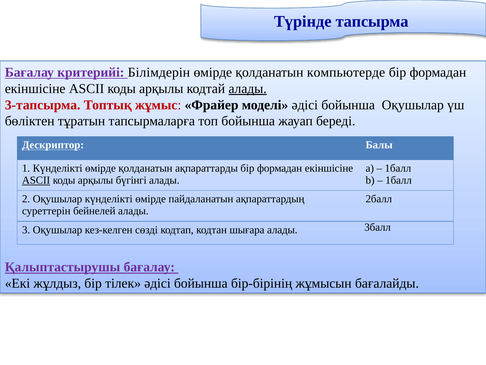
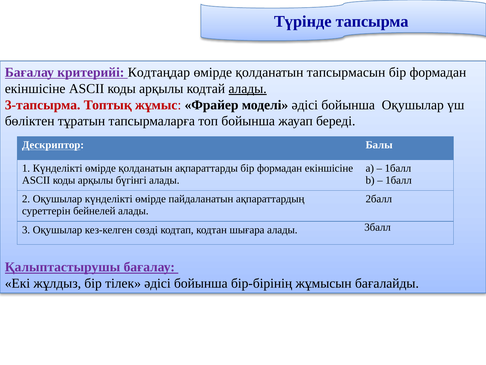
Білімдерін: Білімдерін -> Кодтаңдар (159, 72)
компьютерде: компьютерде -> тапсырмасын (346, 72)
ASCII underline: present -> none (36, 180)
